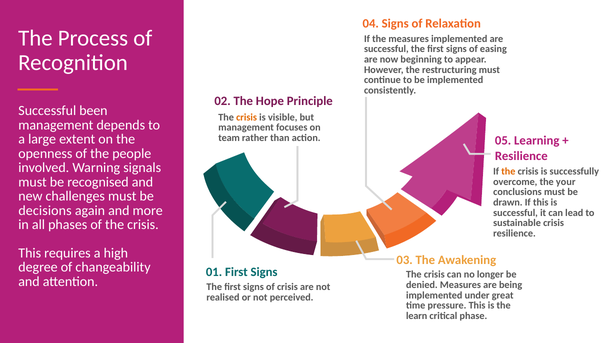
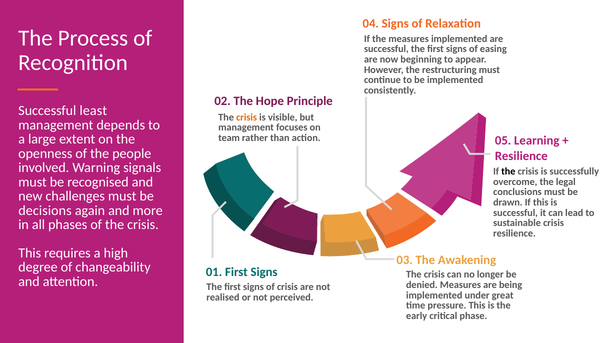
been: been -> least (93, 111)
the colour: orange -> black (508, 171)
your: your -> legal (566, 182)
learn: learn -> early (417, 315)
